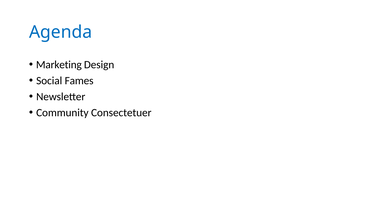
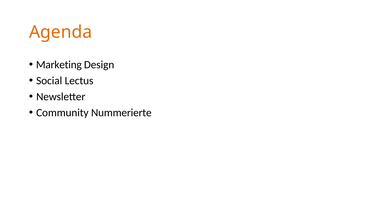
Agenda colour: blue -> orange (61, 32)
Fames: Fames -> Lectus (79, 80)
Consectetuer: Consectetuer -> Nummerierte (121, 112)
